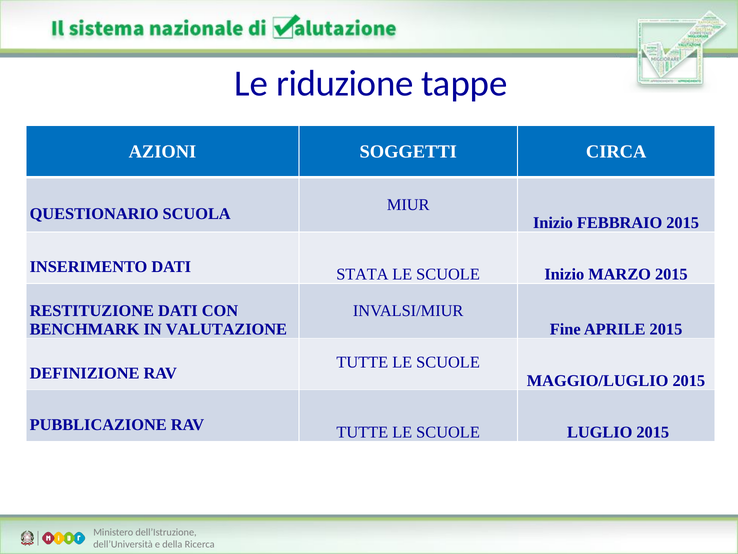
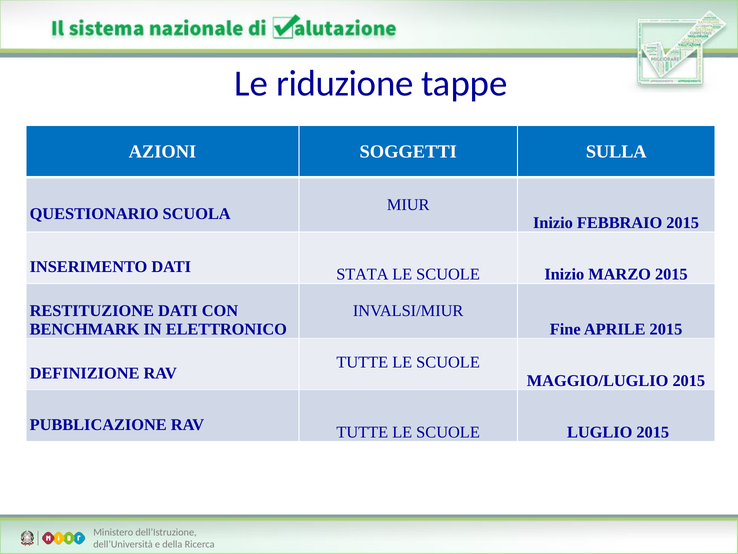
CIRCA: CIRCA -> SULLA (616, 152)
VALUTAZIONE: VALUTAZIONE -> ELETTRONICO (226, 329)
